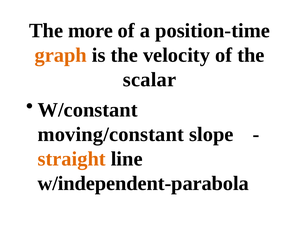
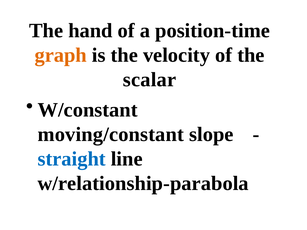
more: more -> hand (90, 31)
straight colour: orange -> blue (72, 159)
w/independent-parabola: w/independent-parabola -> w/relationship-parabola (143, 184)
